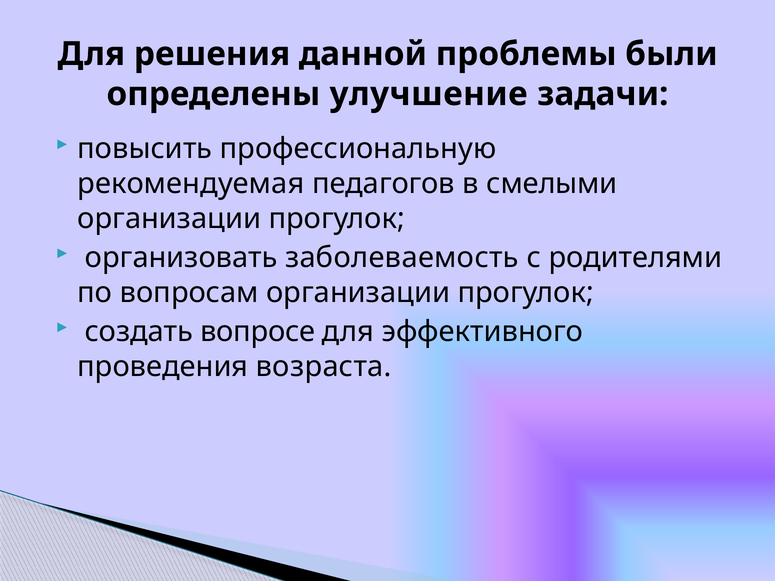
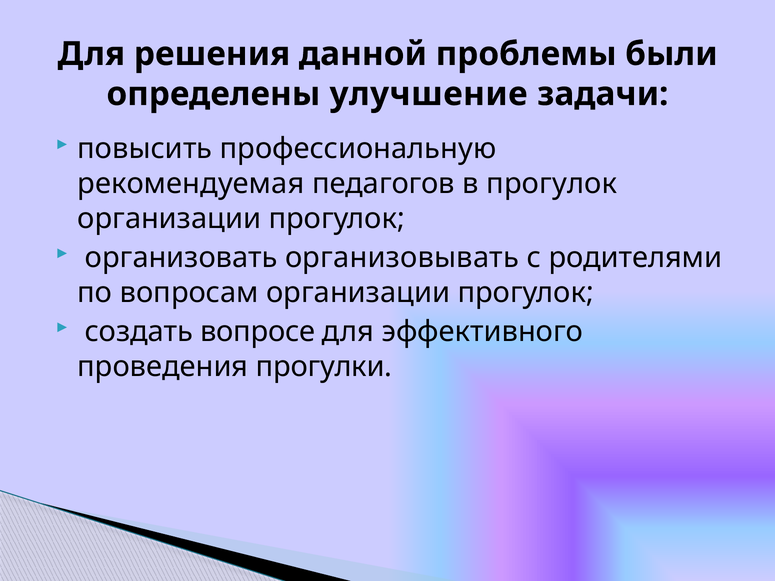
в смелыми: смелыми -> прогулок (552, 184)
заболеваемость: заболеваемость -> организовывать (402, 258)
возраста: возраста -> прогулки (324, 367)
